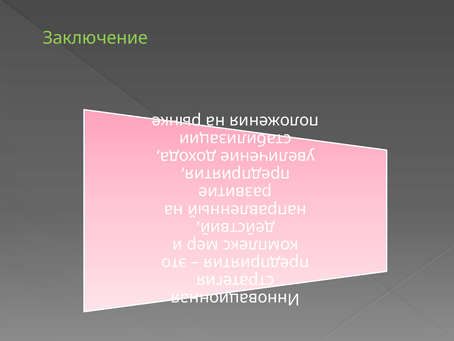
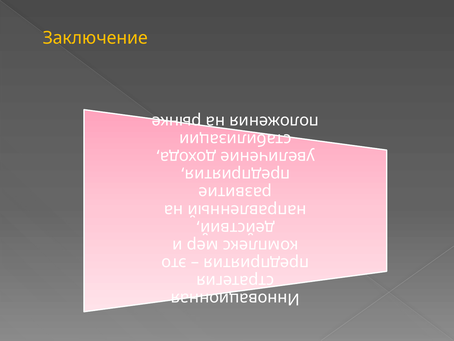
Заключение colour: light green -> yellow (95, 38)
